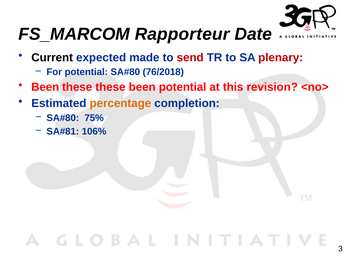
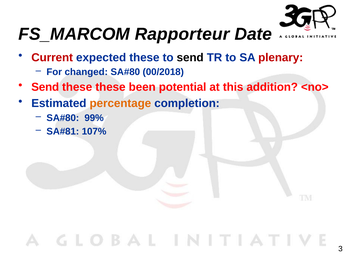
Current colour: black -> red (52, 57)
expected made: made -> these (144, 57)
send colour: red -> black (190, 57)
For potential: potential -> changed (86, 72)
76/2018: 76/2018 -> 00/2018 (163, 72)
Been: Been -> Send (45, 87)
revision: revision -> addition (272, 87)
75%: 75% -> 99% (94, 118)
106%: 106% -> 107% (94, 131)
